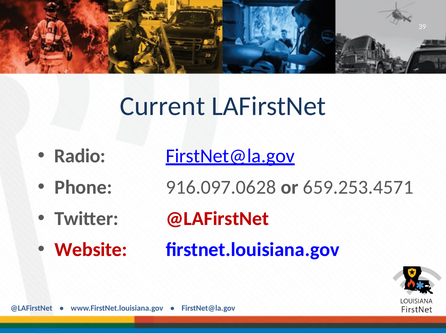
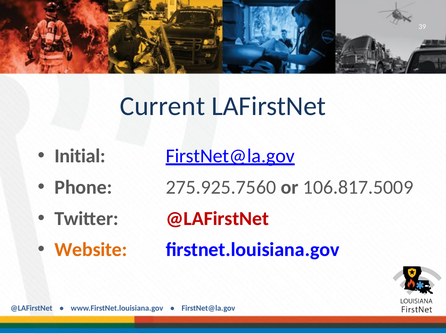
Radio: Radio -> Initial (80, 156)
916.097.0628: 916.097.0628 -> 275.925.7560 (221, 188)
659.253.4571: 659.253.4571 -> 106.817.5009 (358, 188)
Website colour: red -> orange (91, 250)
